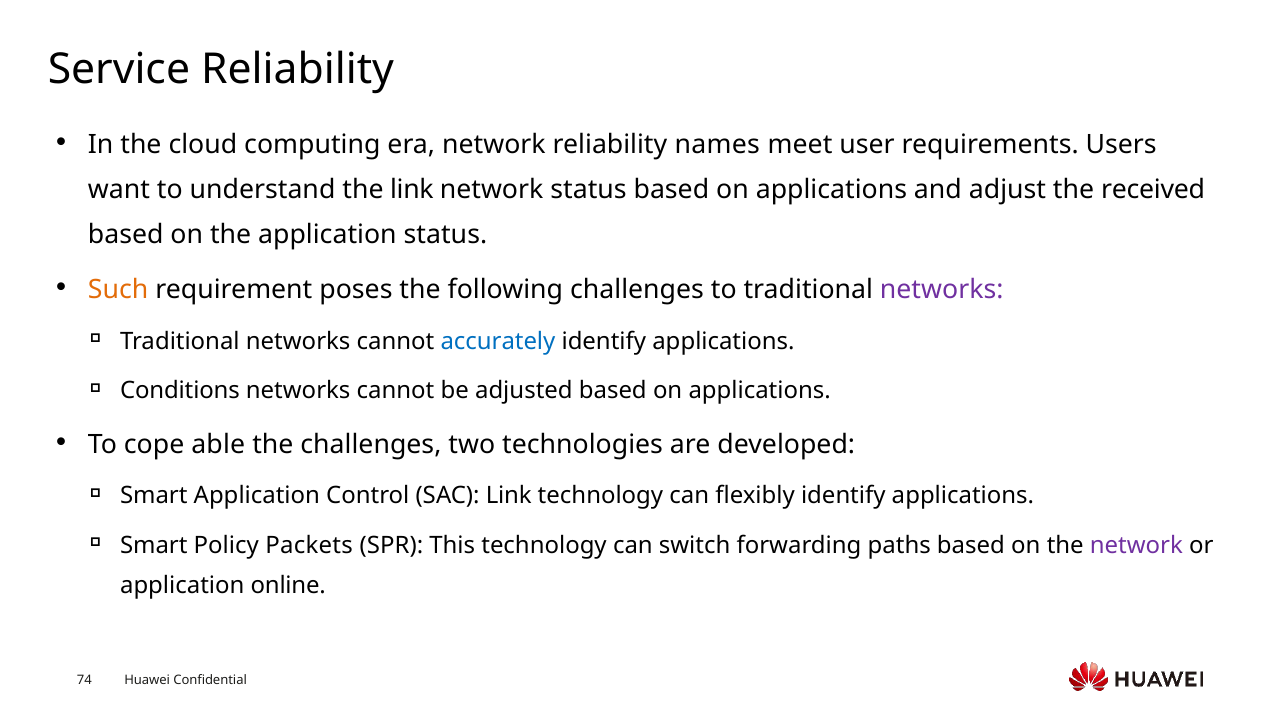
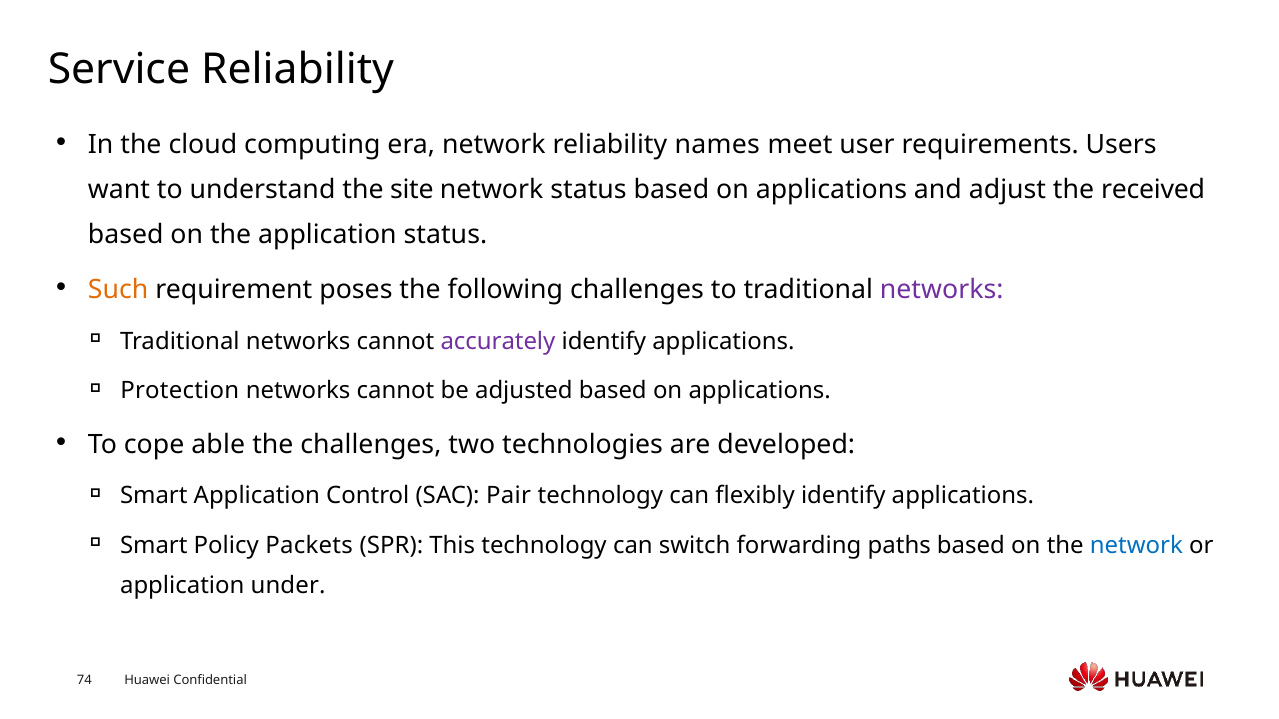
the link: link -> site (412, 190)
accurately colour: blue -> purple (498, 341)
Conditions: Conditions -> Protection (180, 391)
SAC Link: Link -> Pair (509, 496)
network colour: purple -> blue (1136, 546)
online: online -> under (288, 586)
